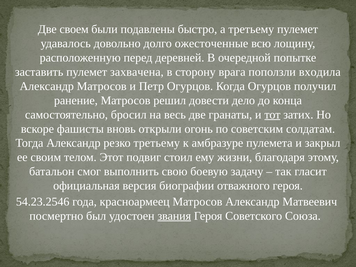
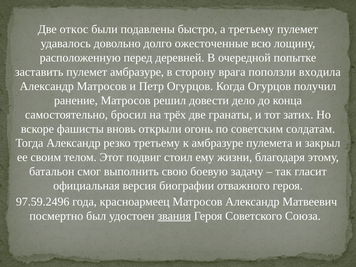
своем: своем -> откос (74, 29)
пулемет захвачена: захвачена -> амбразуре (137, 72)
весь: весь -> трёх (175, 115)
тот underline: present -> none (272, 115)
54.23.2546: 54.23.2546 -> 97.59.2496 (43, 202)
